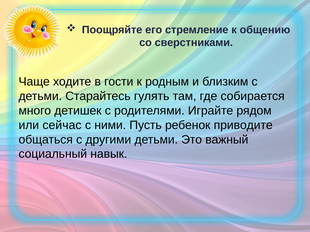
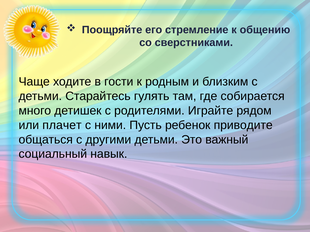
сейчас: сейчас -> плачет (62, 125)
